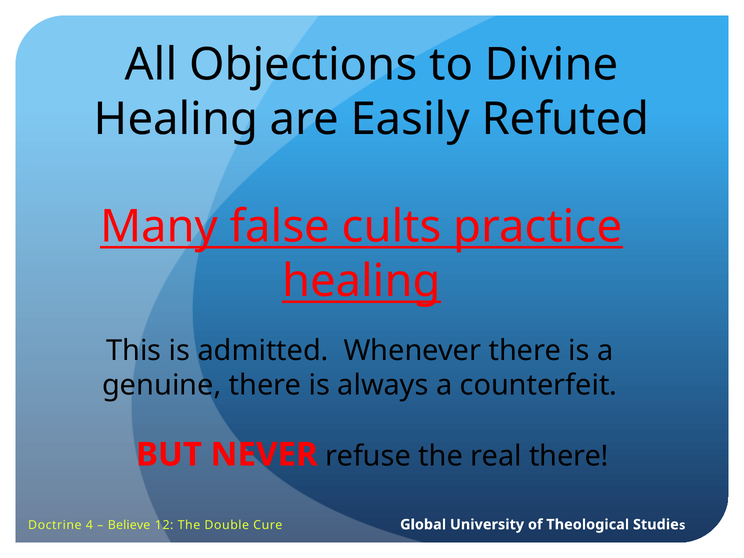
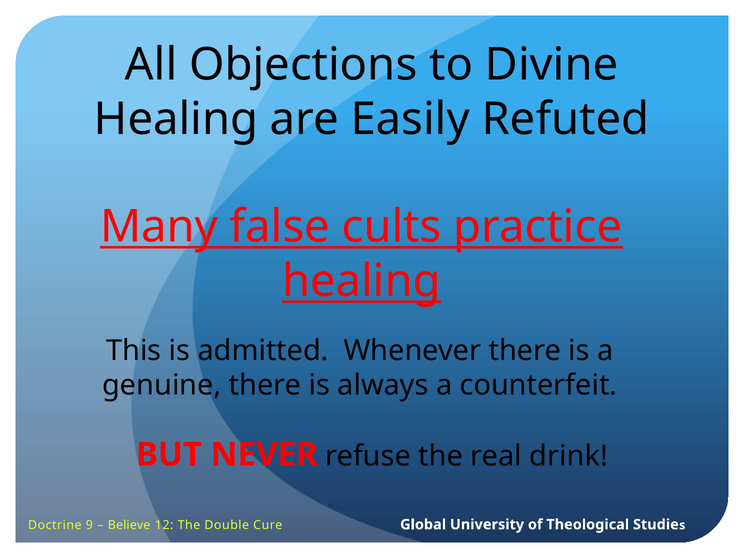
real there: there -> drink (569, 456)
4: 4 -> 9 (89, 525)
